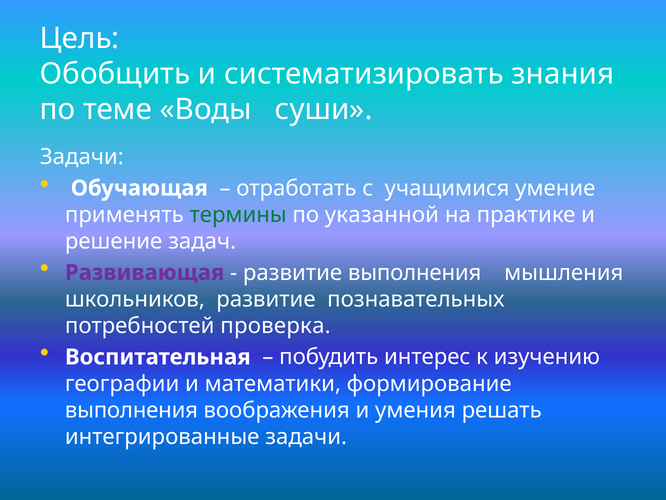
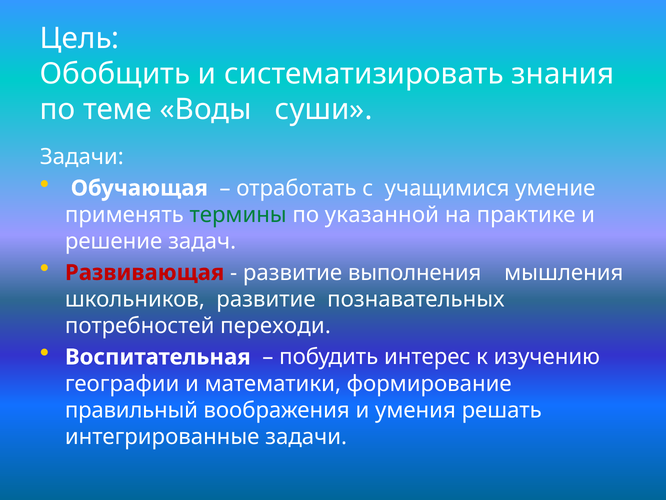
Развивающая colour: purple -> red (145, 272)
проверка: проверка -> переходи (276, 326)
выполнения: выполнения -> правильный (131, 410)
